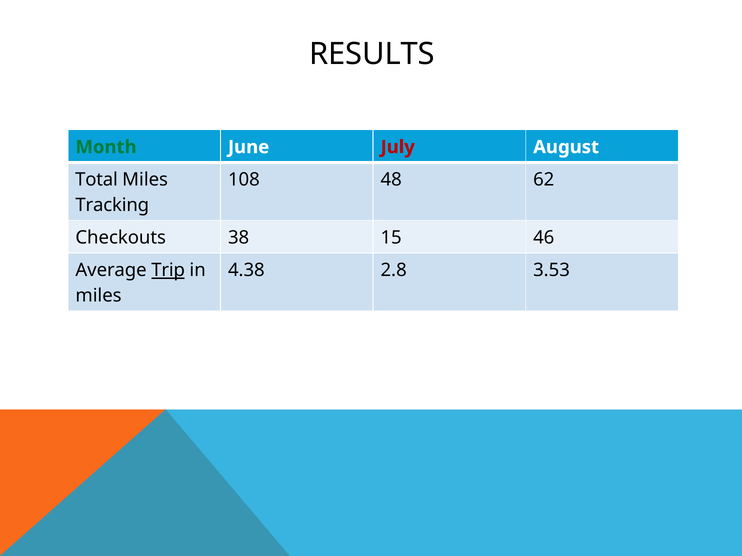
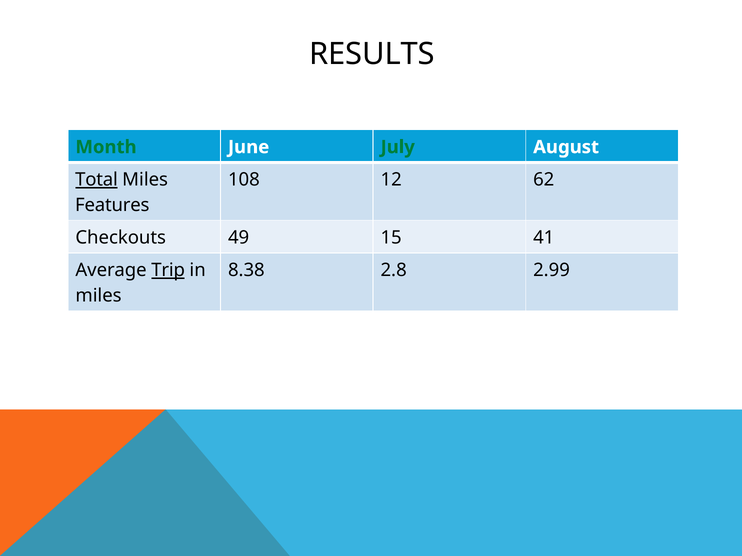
July colour: red -> green (398, 147)
Total underline: none -> present (97, 180)
48: 48 -> 12 (391, 180)
Tracking: Tracking -> Features (112, 205)
38: 38 -> 49 (239, 238)
46: 46 -> 41 (544, 238)
4.38: 4.38 -> 8.38 (246, 271)
3.53: 3.53 -> 2.99 (552, 271)
